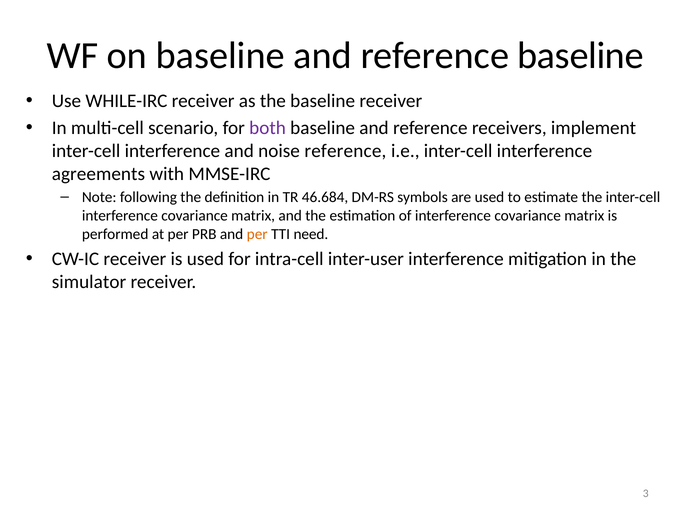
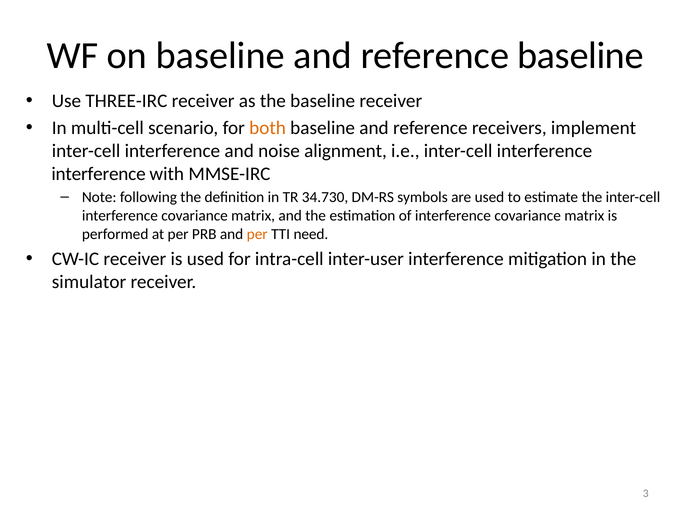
WHILE-IRC: WHILE-IRC -> THREE-IRC (126, 101)
both colour: purple -> orange (268, 128)
noise reference: reference -> alignment (346, 151)
agreements: agreements -> interference (99, 174)
46.684: 46.684 -> 34.730 (325, 198)
